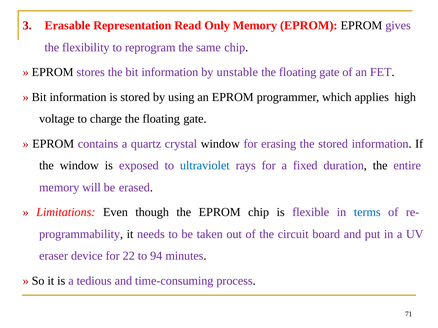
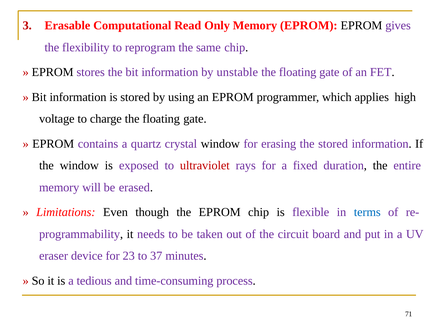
Representation: Representation -> Computational (132, 26)
ultraviolet colour: blue -> red (205, 166)
22: 22 -> 23 (129, 256)
94: 94 -> 37 (156, 256)
